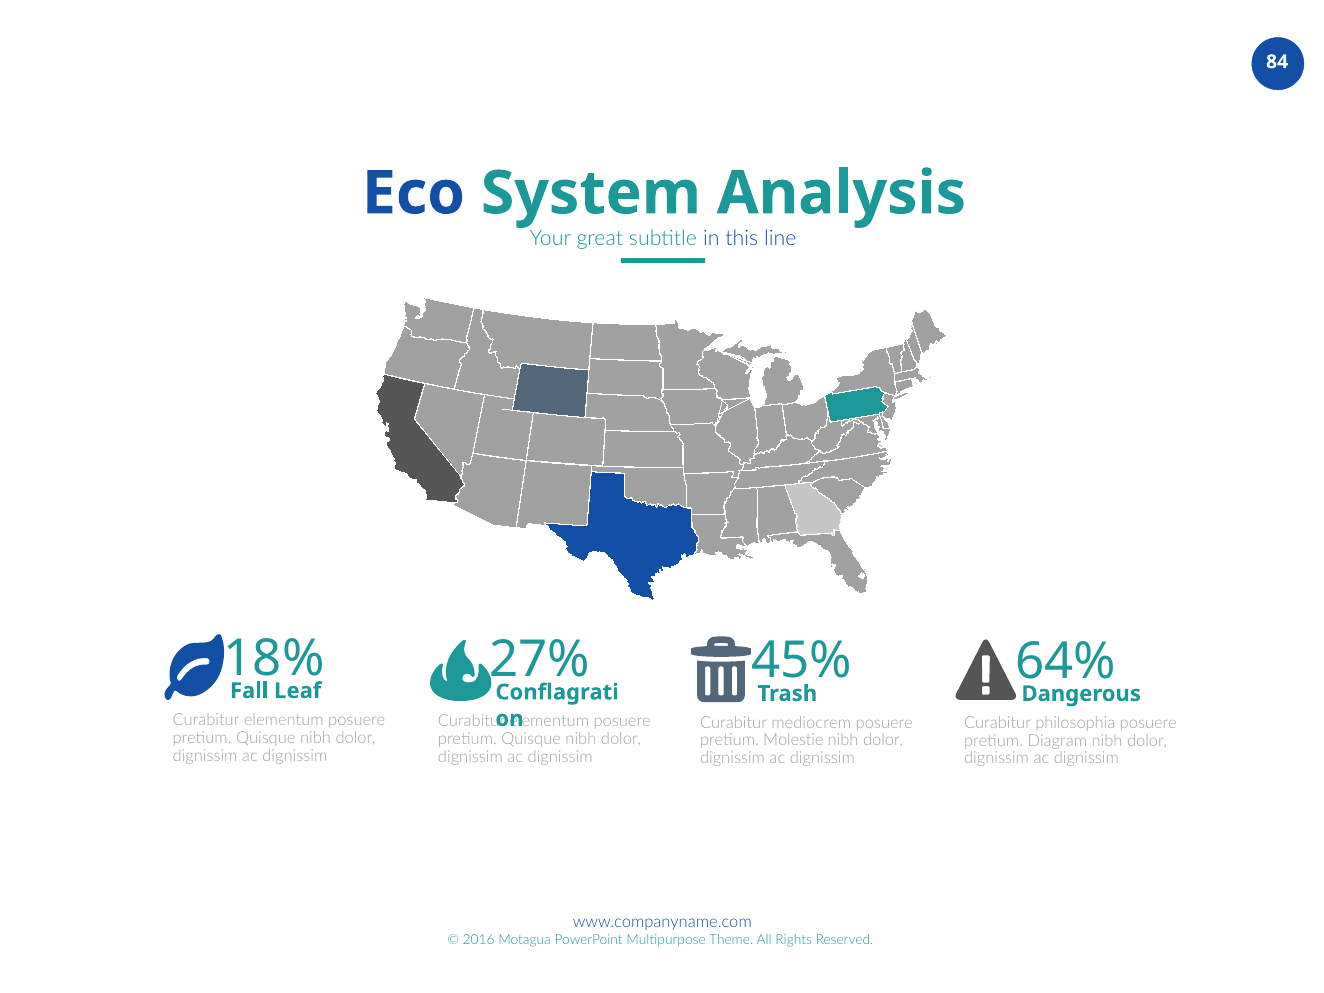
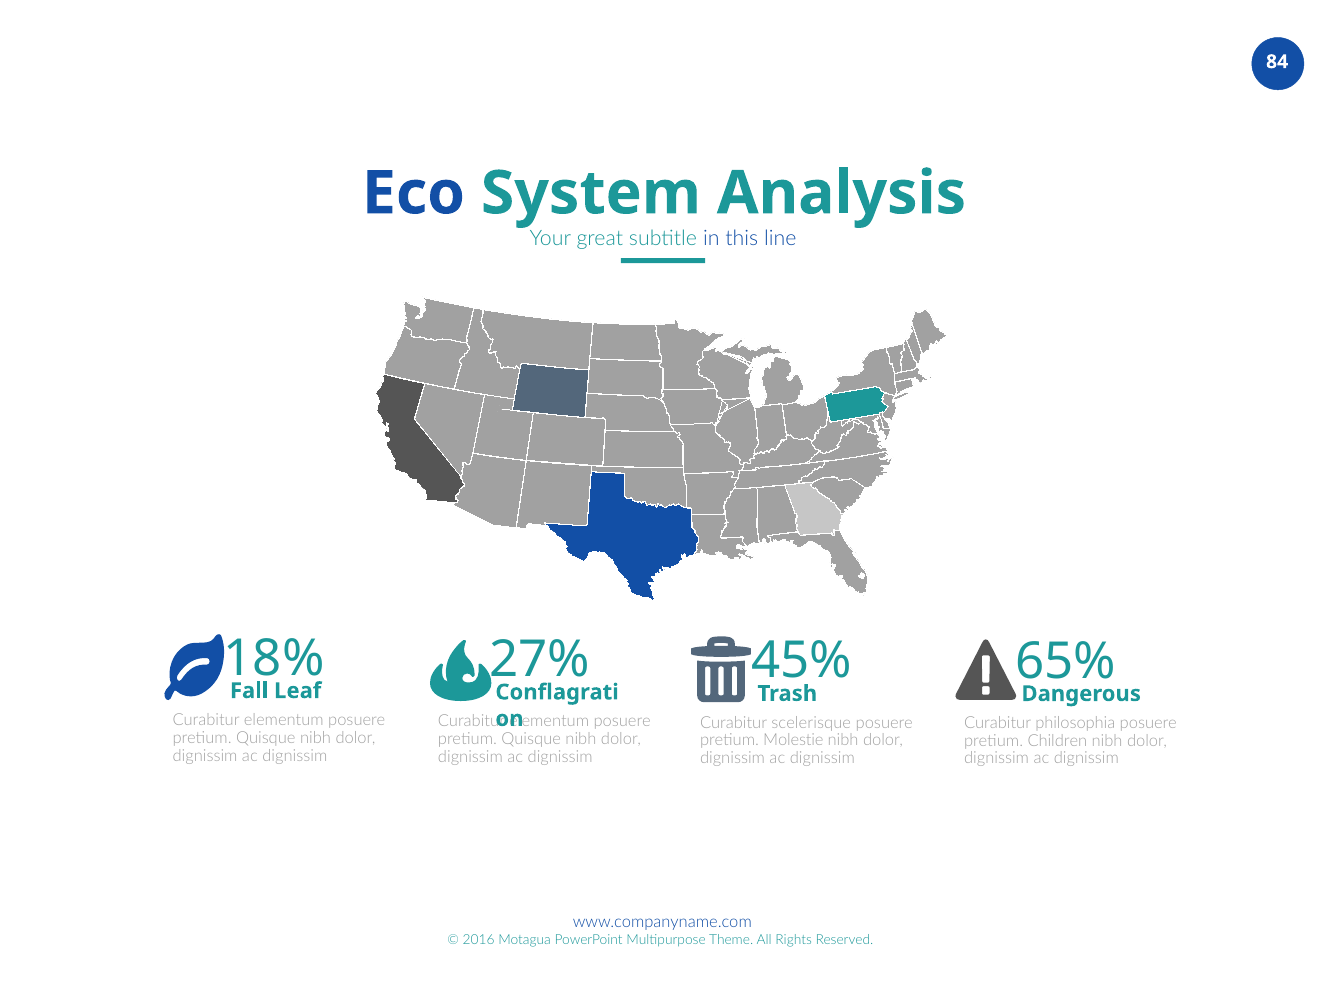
64%: 64% -> 65% (1066, 661)
mediocrem: mediocrem -> scelerisque (811, 723)
Diagram: Diagram -> Children (1057, 741)
